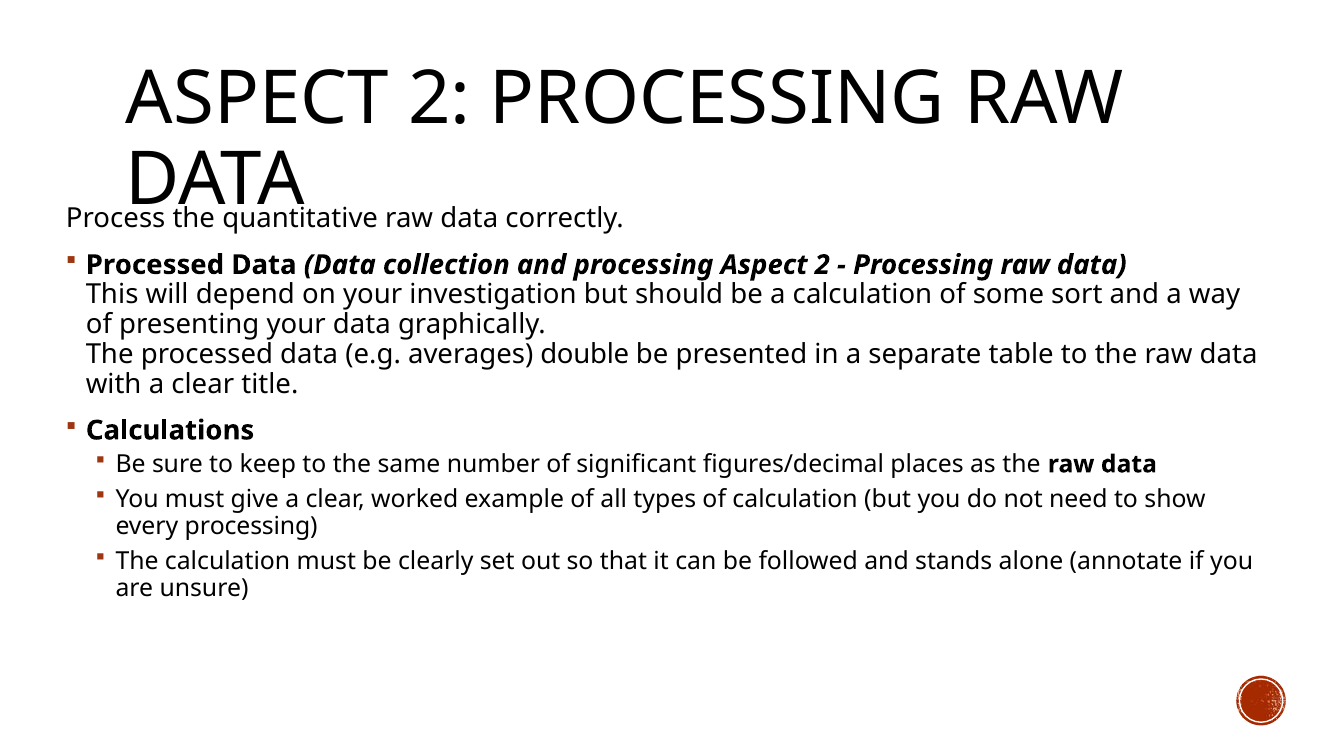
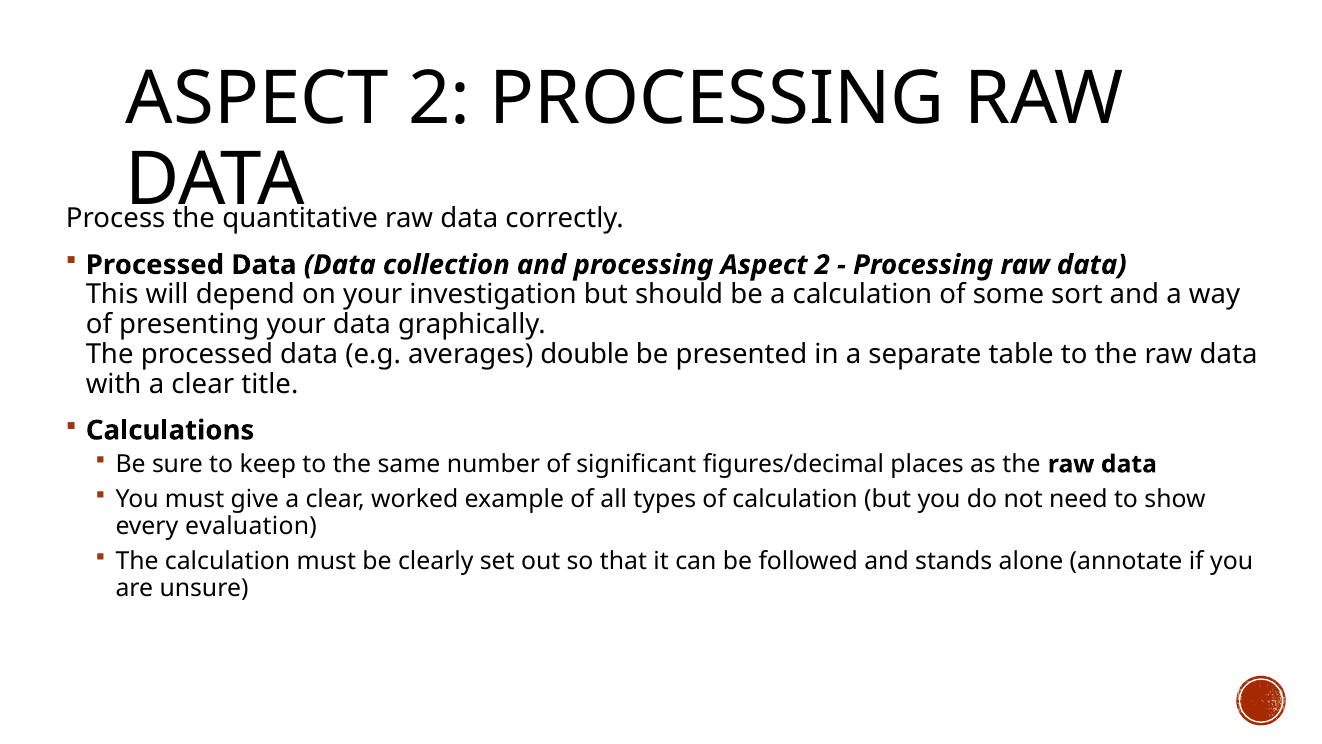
every processing: processing -> evaluation (251, 526)
